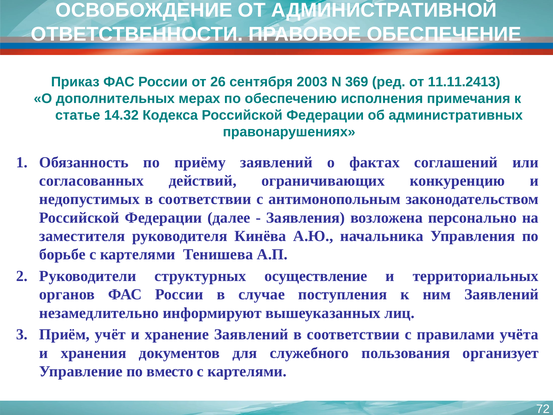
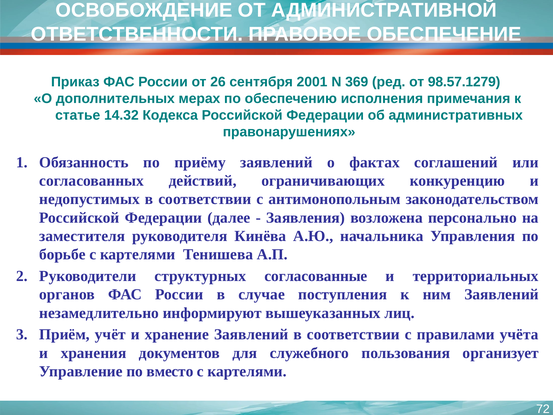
2003: 2003 -> 2001 (312, 82)
11.11.2413: 11.11.2413 -> 98.57.1279 (464, 82)
осуществление: осуществление -> согласованные (316, 276)
